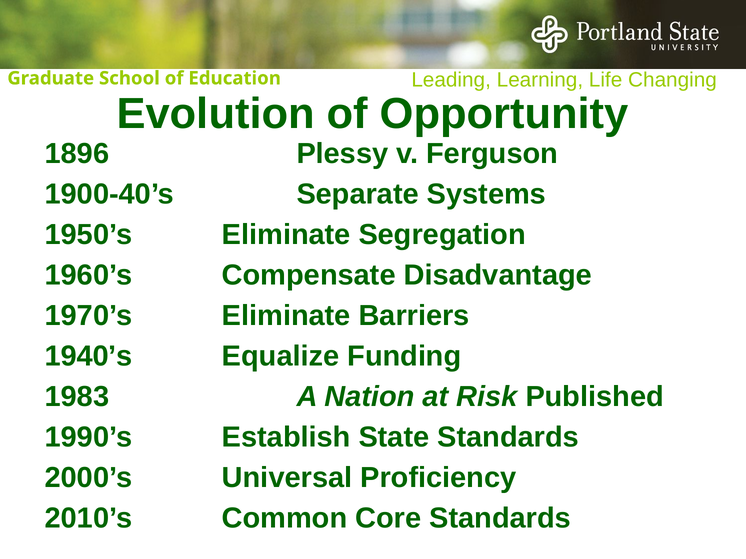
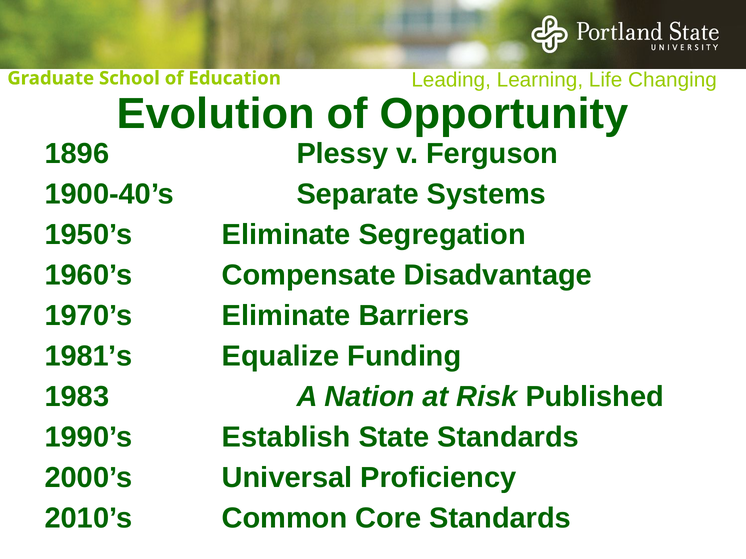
1940’s: 1940’s -> 1981’s (89, 356)
